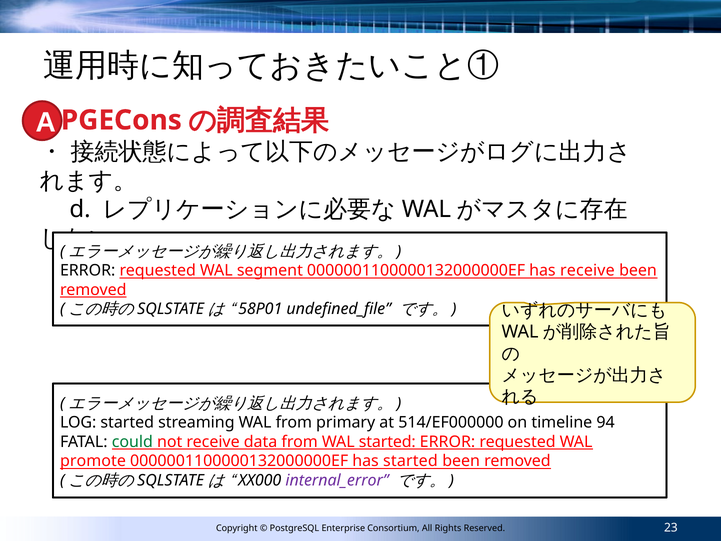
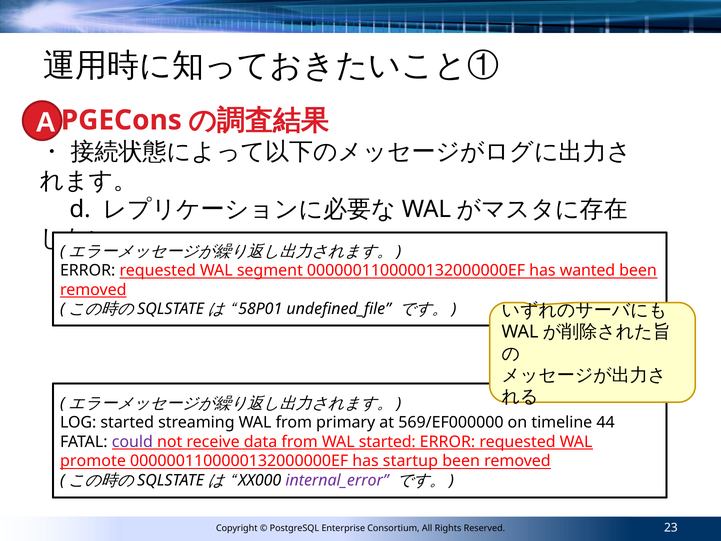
has receive: receive -> wanted (588, 270)
514/EF000000: 514/EF000000 -> 569/EF000000 (451, 422)
94: 94 -> 44 (606, 422)
could colour: green -> purple (132, 442)
has started: started -> startup (410, 461)
